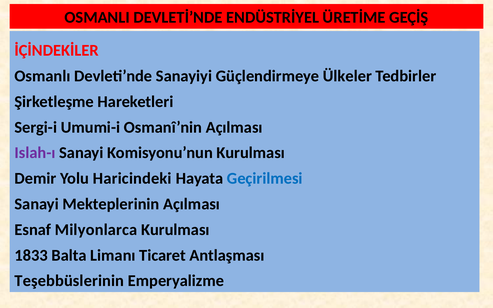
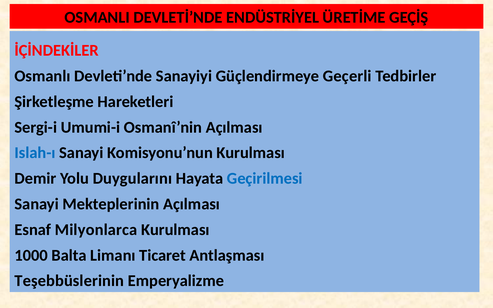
Ülkeler: Ülkeler -> Geçerli (347, 76)
Islah-ı colour: purple -> blue (35, 153)
Haricindeki: Haricindeki -> Duygularını (132, 179)
1833: 1833 -> 1000 (31, 255)
